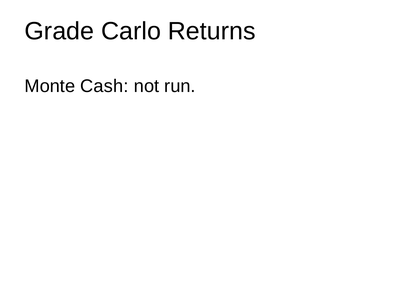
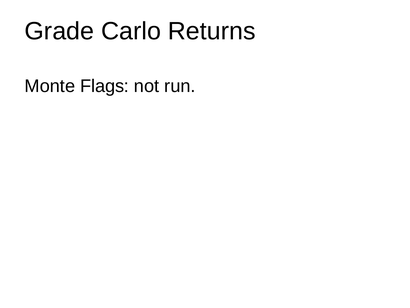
Cash: Cash -> Flags (105, 86)
